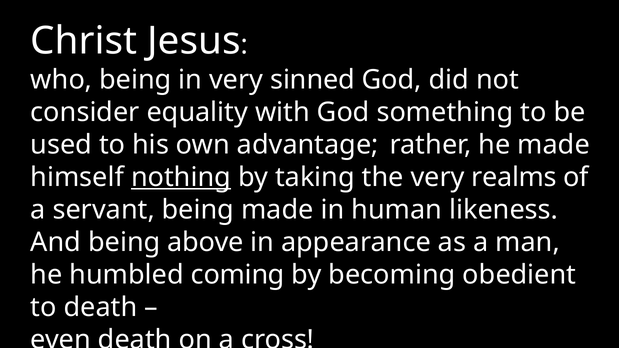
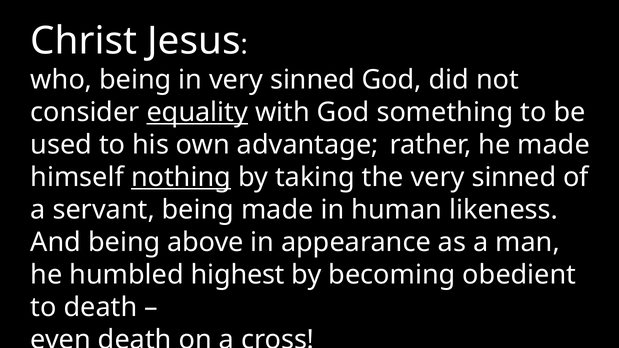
equality underline: none -> present (197, 112)
the very realms: realms -> sinned (514, 177)
coming: coming -> highest (238, 275)
